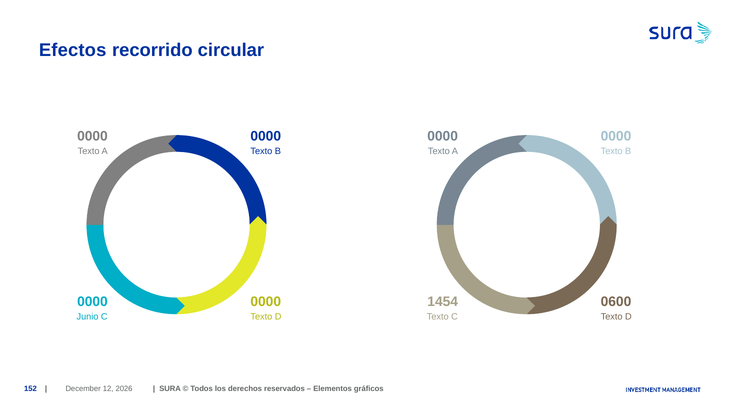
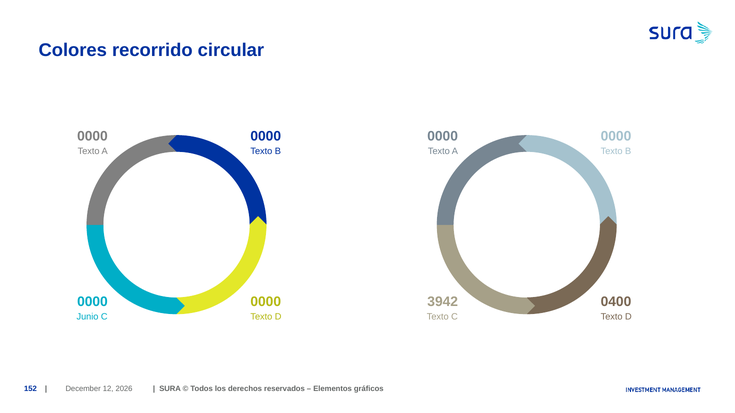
Efectos: Efectos -> Colores (73, 50)
1454: 1454 -> 3942 (443, 302)
0600: 0600 -> 0400 (616, 302)
